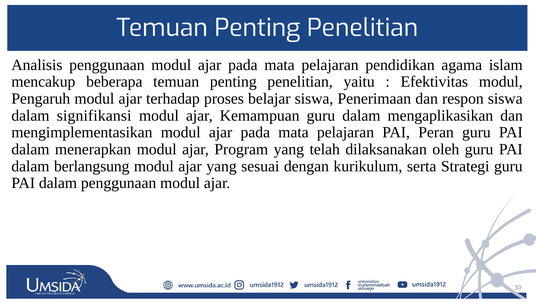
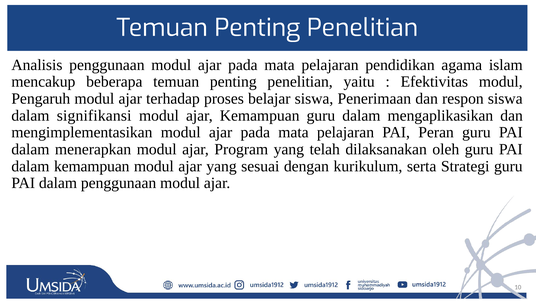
dalam berlangsung: berlangsung -> kemampuan (92, 166)
